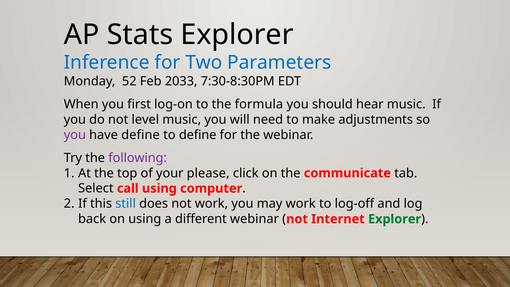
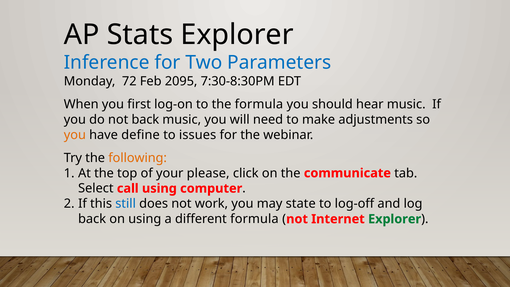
52: 52 -> 72 (129, 81)
2033: 2033 -> 2095 (181, 81)
not level: level -> back (145, 119)
you colour: purple -> orange (75, 135)
to define: define -> issues (198, 135)
following colour: purple -> orange (138, 158)
may work: work -> state (301, 204)
different webinar: webinar -> formula (254, 219)
